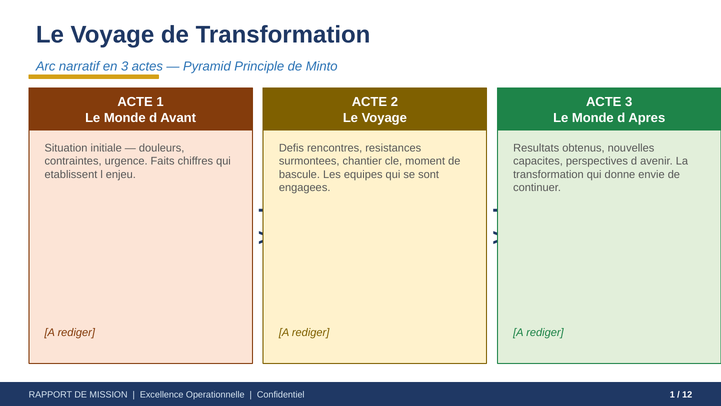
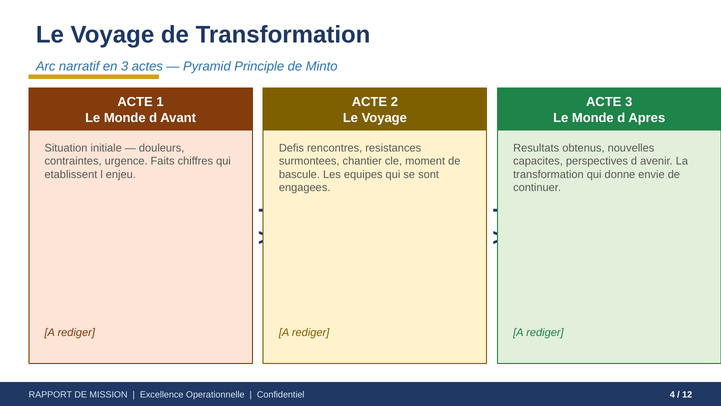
Confidentiel 1: 1 -> 4 (672, 394)
